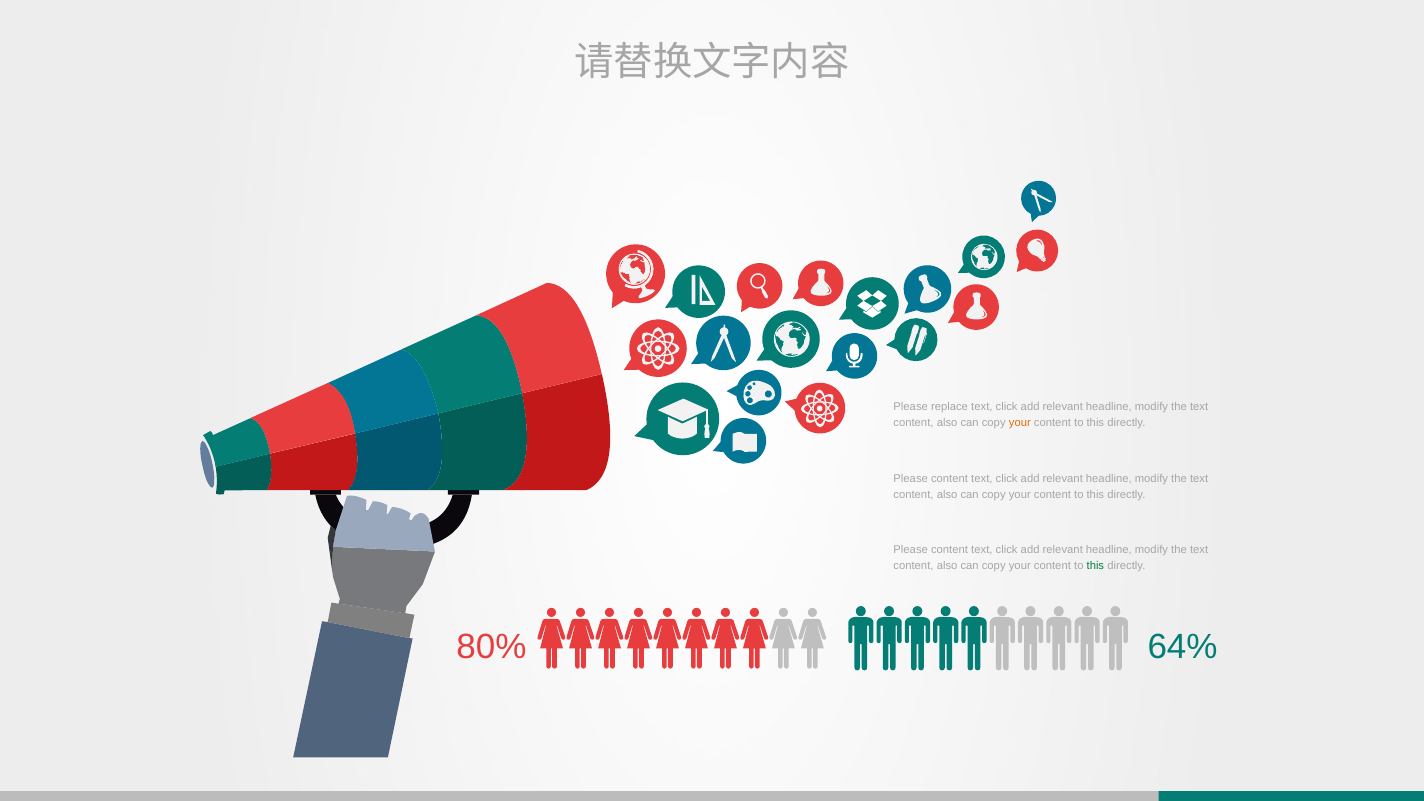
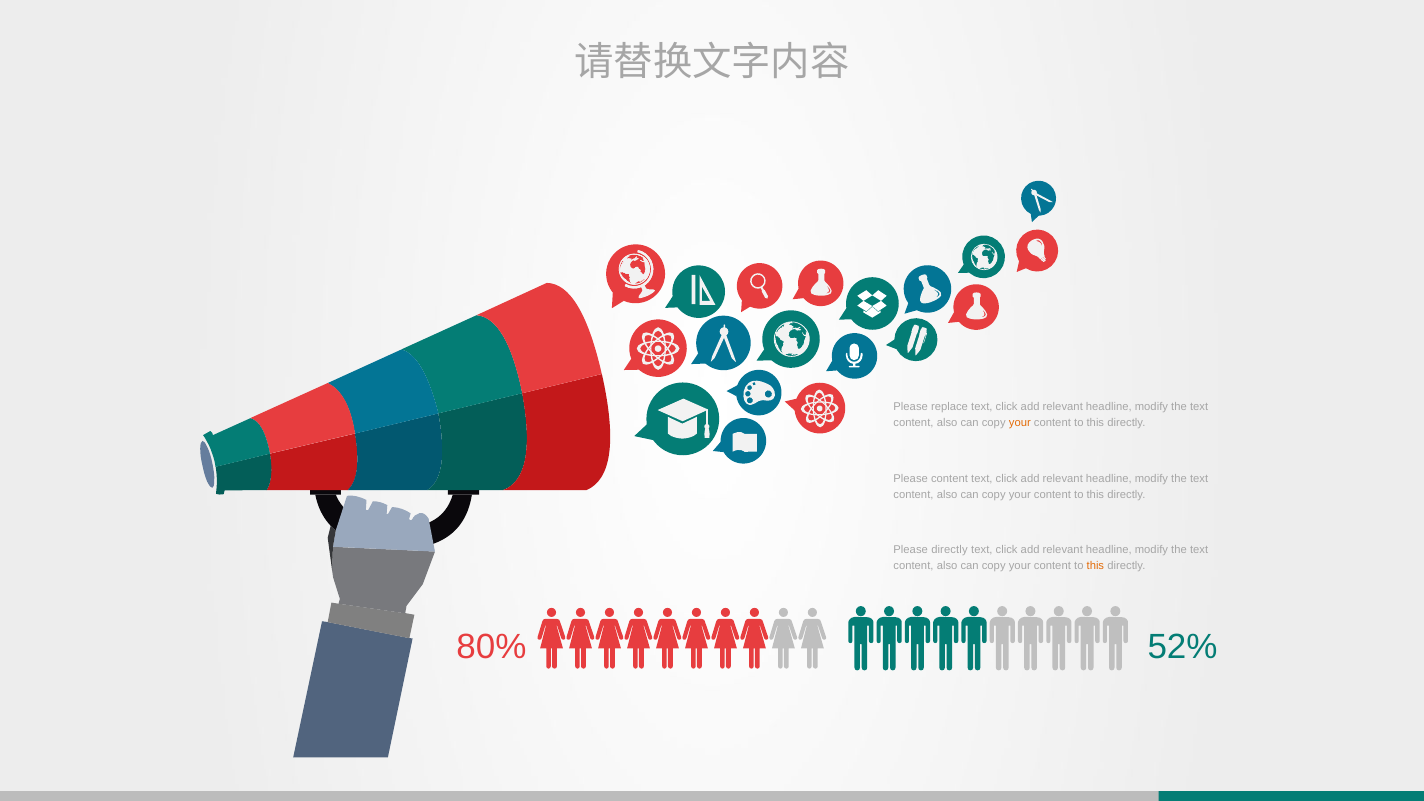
content: content -> directly (949, 550)
this colour: green -> orange (1095, 566)
64%: 64% -> 52% (1183, 647)
